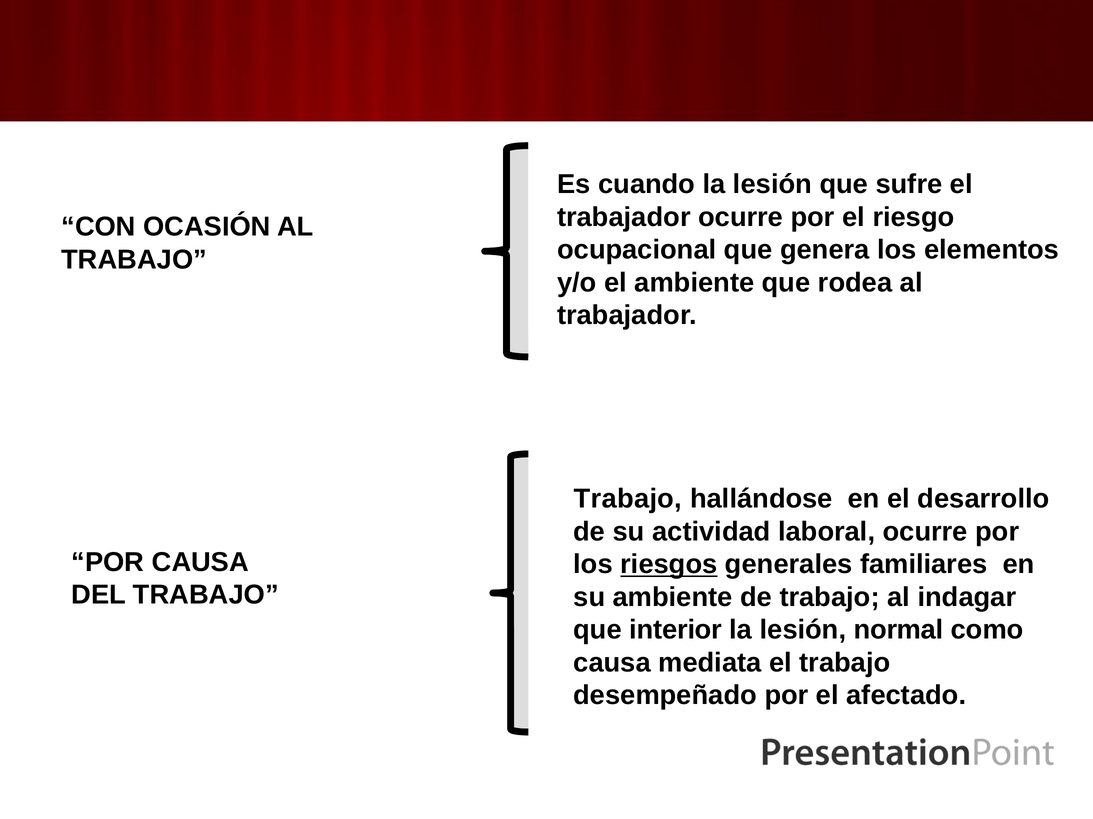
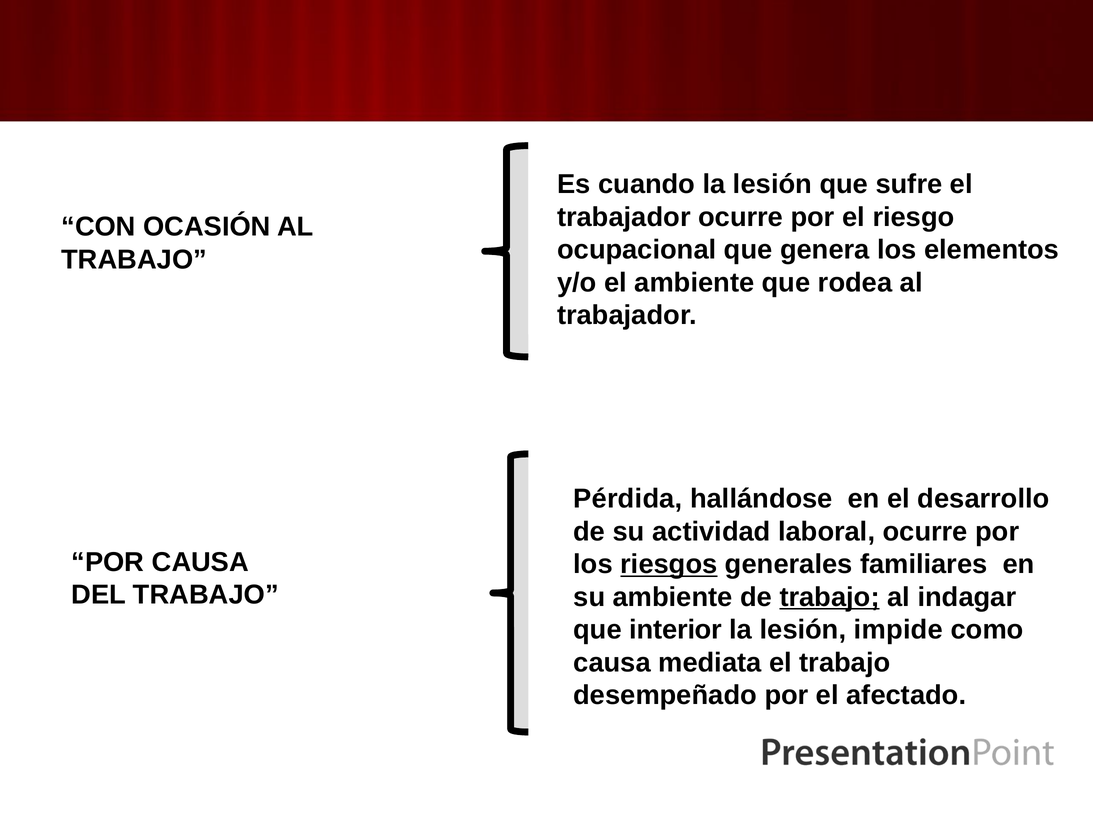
Trabajo: Trabajo -> Pérdida (628, 499)
trabajo underline: none -> present (830, 598)
normal: normal -> impide (898, 630)
